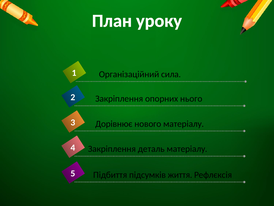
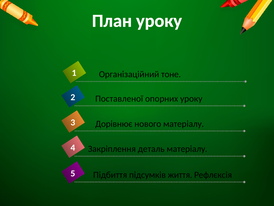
сила: сила -> тоне (171, 74)
Закріплення: Закріплення -> Поставленої (119, 98)
опорних нього: нього -> уроку (191, 98)
